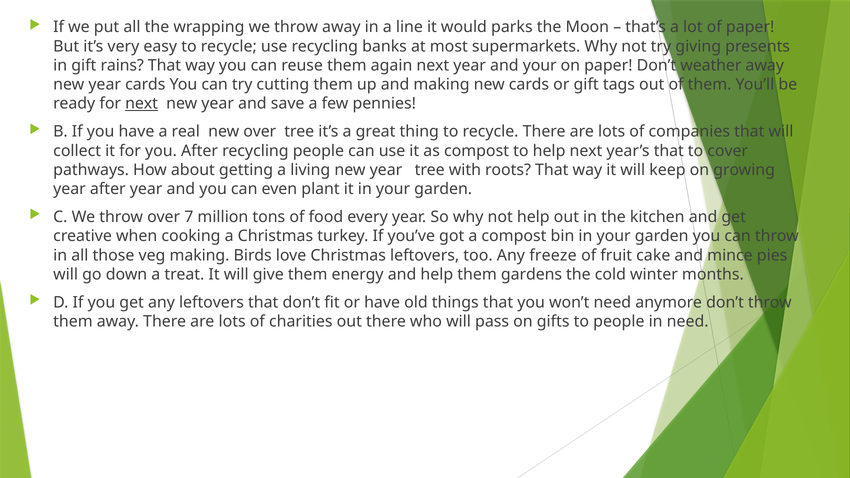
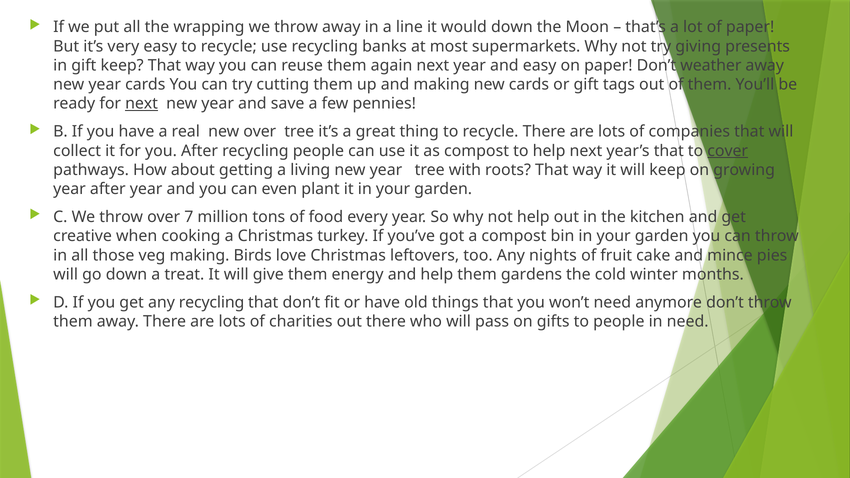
would parks: parks -> down (512, 27)
gift rains: rains -> keep (122, 65)
and your: your -> easy (540, 65)
cover underline: none -> present (728, 151)
freeze: freeze -> nights (553, 255)
any leftovers: leftovers -> recycling (212, 302)
